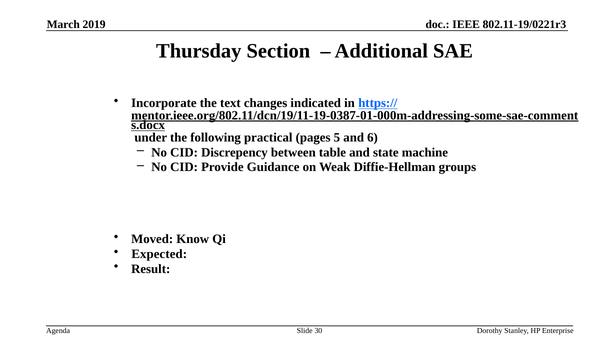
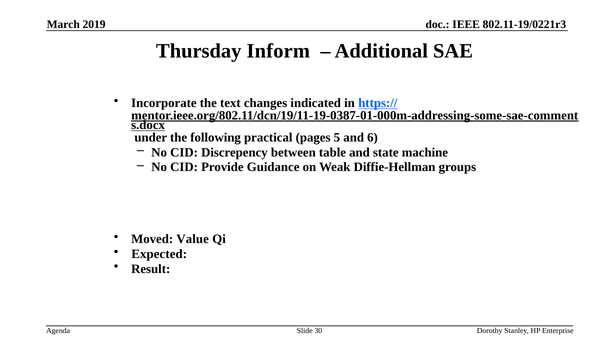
Section: Section -> Inform (278, 51)
Know: Know -> Value (193, 239)
